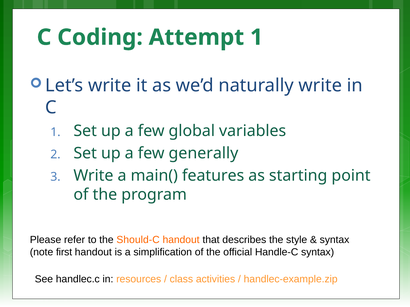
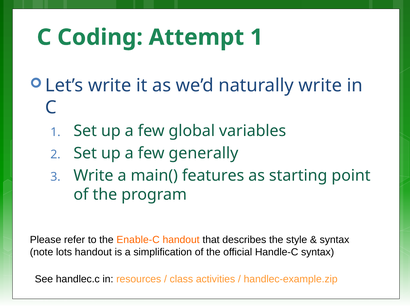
Should-C: Should-C -> Enable-C (138, 240)
first: first -> lots (64, 253)
